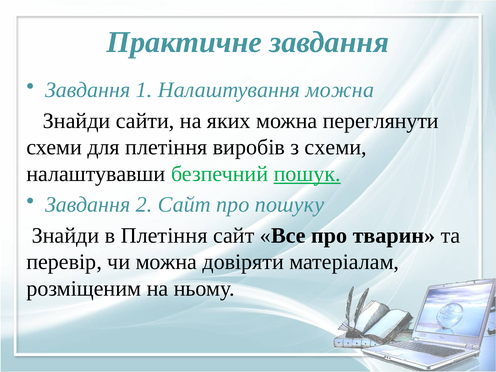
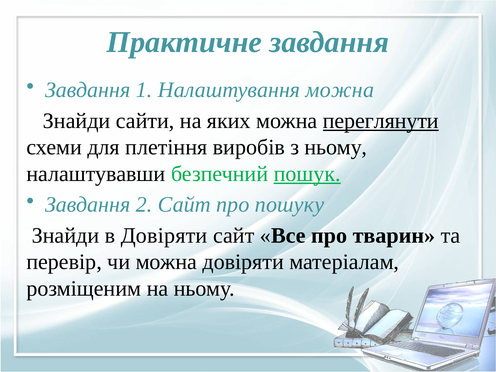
переглянути underline: none -> present (381, 121)
з схеми: схеми -> ньому (336, 147)
в Плетіння: Плетіння -> Довіряти (164, 236)
